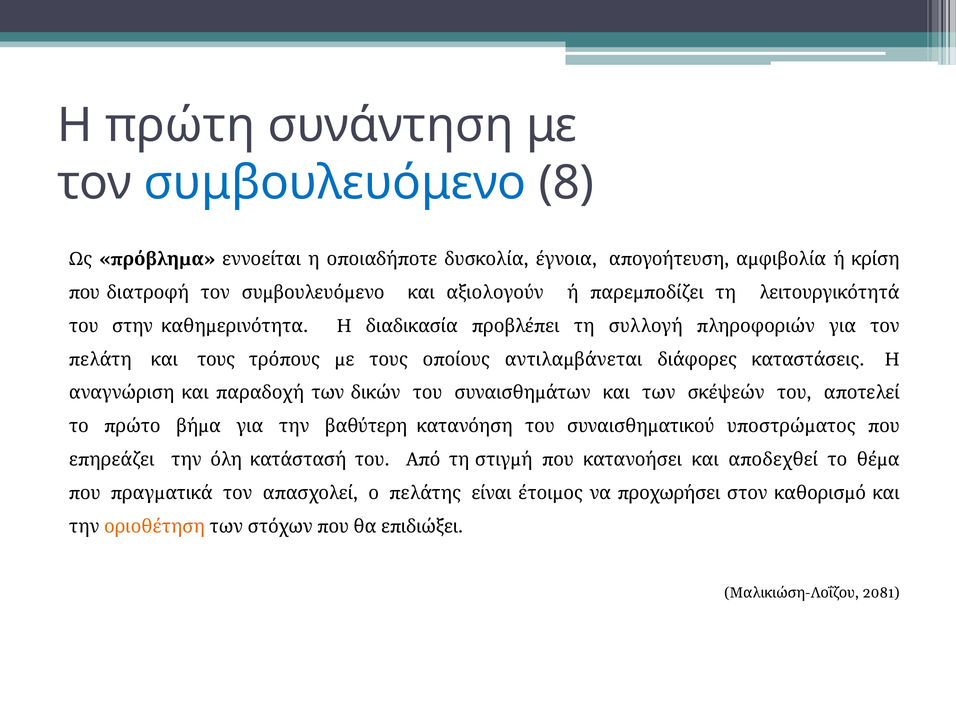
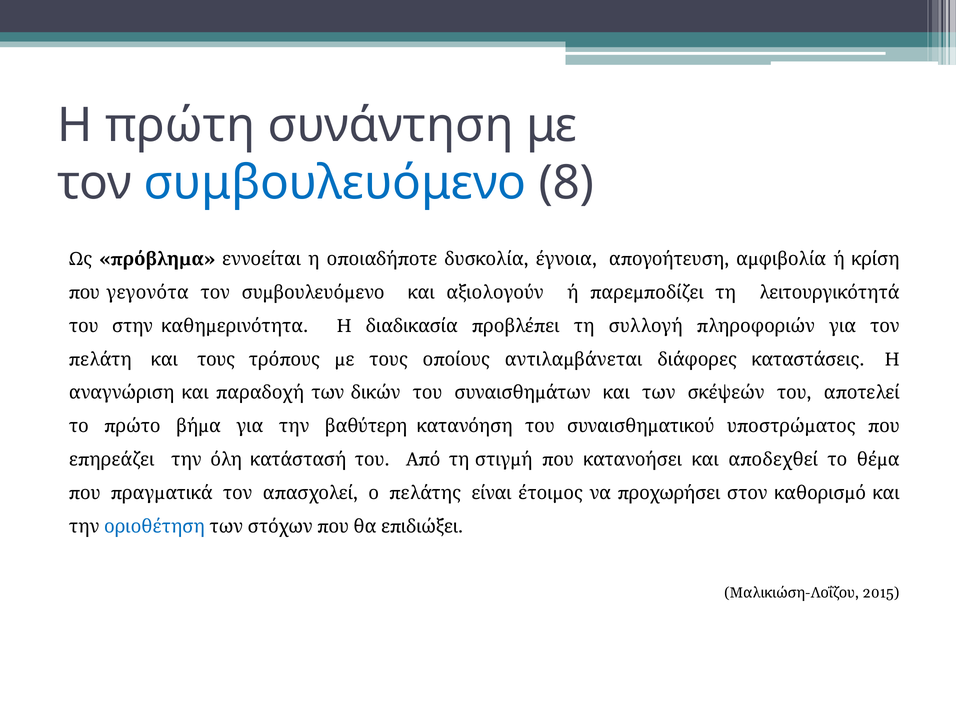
διατροφή: διατροφή -> γεγονότα (148, 292)
οριοθέτηση colour: orange -> blue (154, 527)
2081: 2081 -> 2015 (881, 593)
